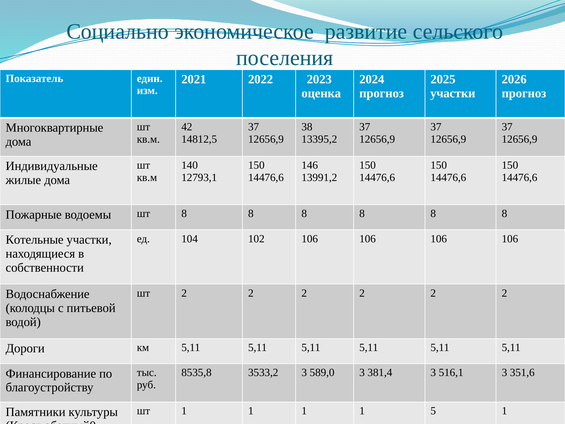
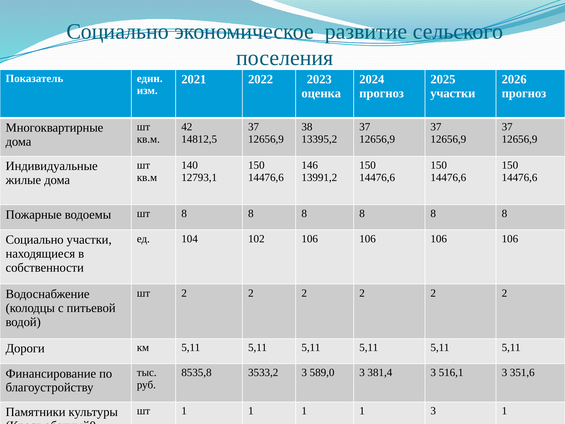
Котельные: Котельные -> Социально (35, 239)
1 5: 5 -> 3 (433, 411)
